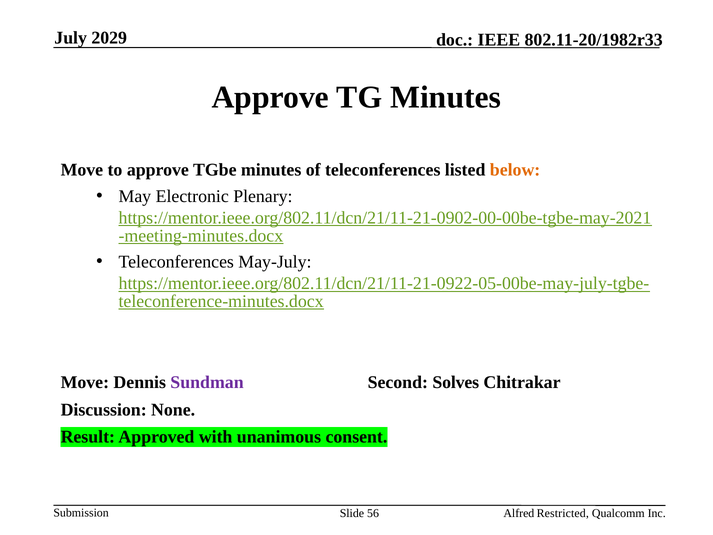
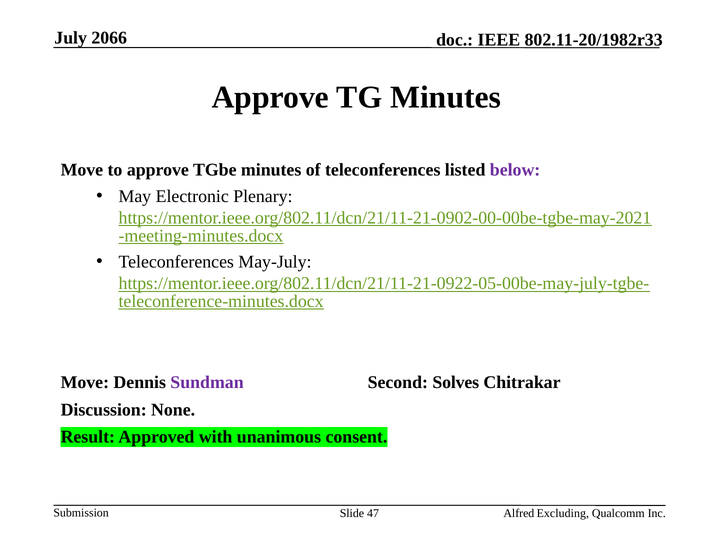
2029: 2029 -> 2066 (109, 38)
below colour: orange -> purple (515, 170)
56: 56 -> 47 (373, 513)
Restricted: Restricted -> Excluding (563, 513)
